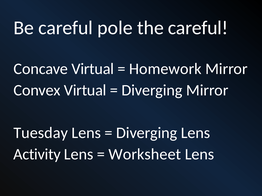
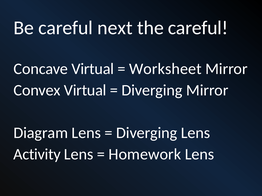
pole: pole -> next (115, 28)
Homework: Homework -> Worksheet (165, 69)
Tuesday: Tuesday -> Diagram (41, 133)
Worksheet: Worksheet -> Homework (145, 155)
